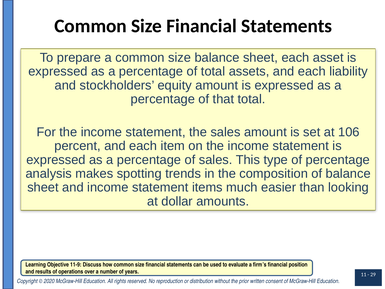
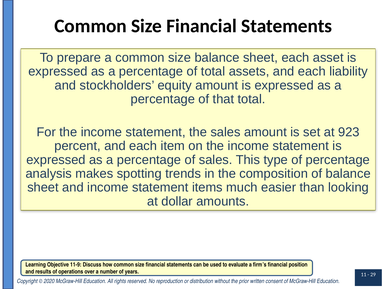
106: 106 -> 923 (349, 132)
